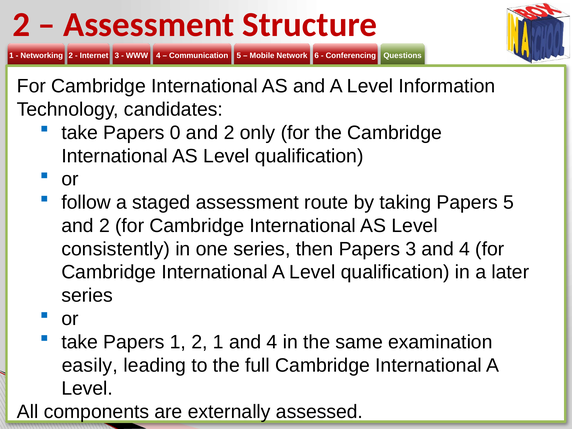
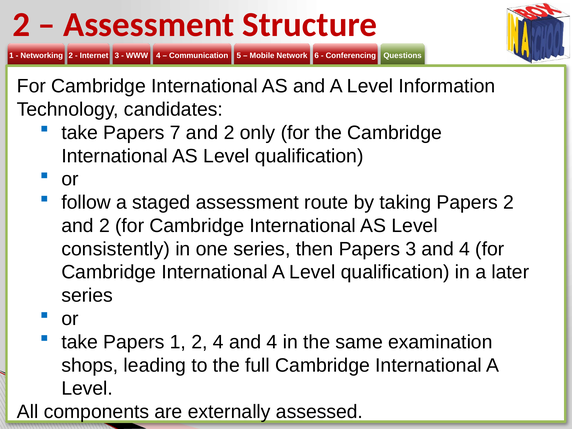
0: 0 -> 7 (175, 133)
Papers 5: 5 -> 2 (509, 202)
2 1: 1 -> 4 (218, 342)
easily: easily -> shops (90, 365)
